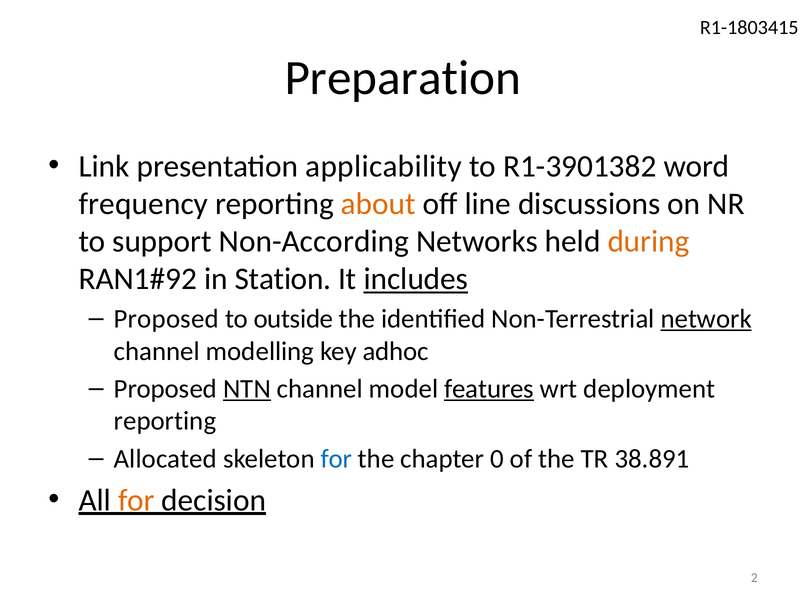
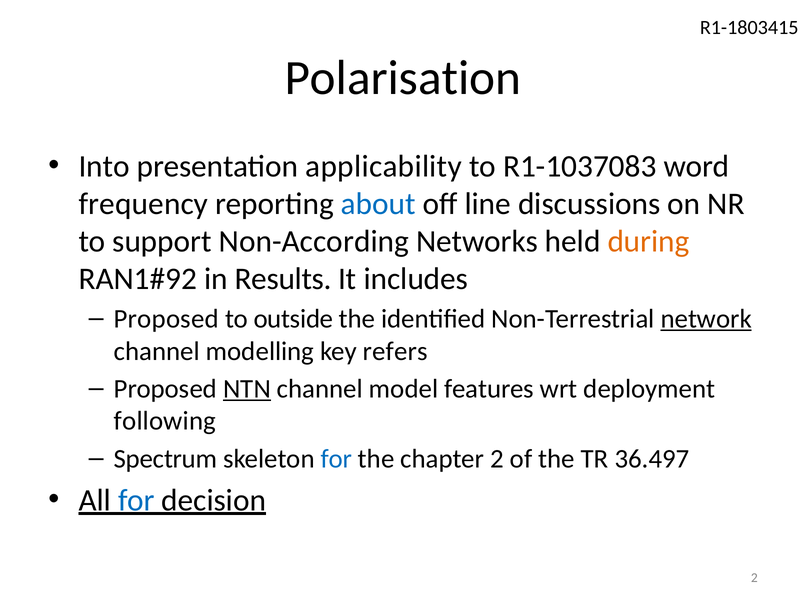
Preparation: Preparation -> Polarisation (403, 78)
Link: Link -> Into (104, 166)
R1-3901382: R1-3901382 -> R1-1037083 (580, 166)
about colour: orange -> blue (378, 204)
Station: Station -> Results (283, 279)
includes underline: present -> none (416, 279)
adhoc: adhoc -> refers (395, 351)
features underline: present -> none (489, 388)
reporting: reporting -> following (165, 421)
Allocated: Allocated -> Spectrum (166, 458)
chapter 0: 0 -> 2 (497, 458)
38.891: 38.891 -> 36.497 (652, 458)
for colour: orange -> blue (136, 500)
